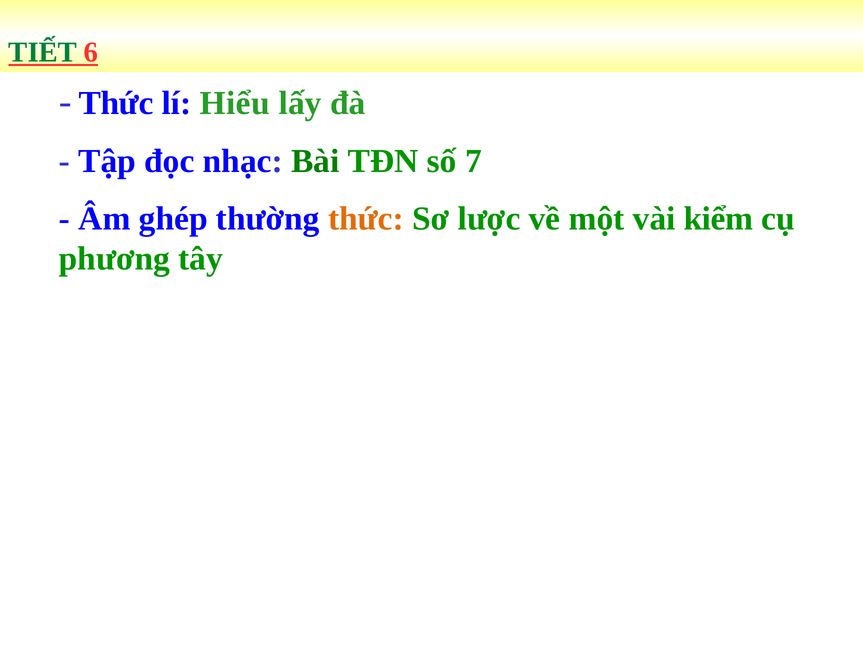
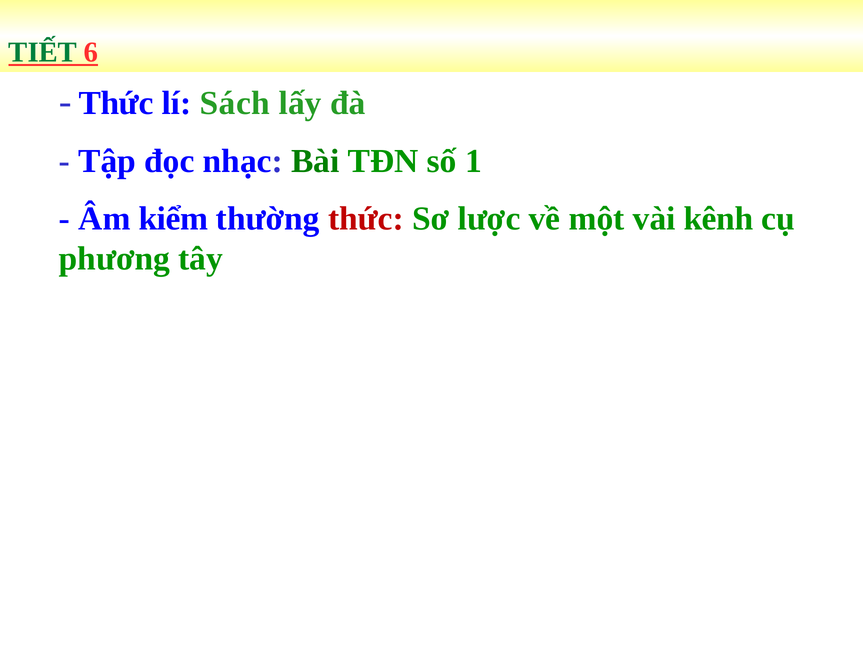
Hiểu: Hiểu -> Sách (235, 103)
7: 7 -> 1 (473, 161)
ghép: ghép -> kiểm (173, 219)
thức colour: orange -> red (366, 219)
kiểm: kiểm -> kênh (719, 219)
